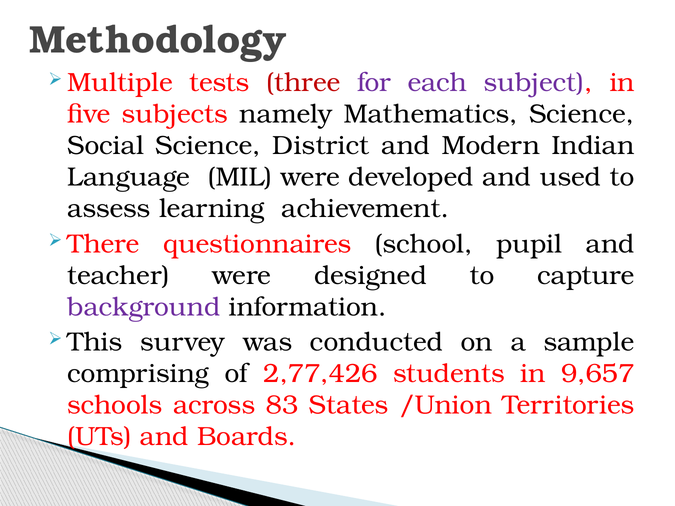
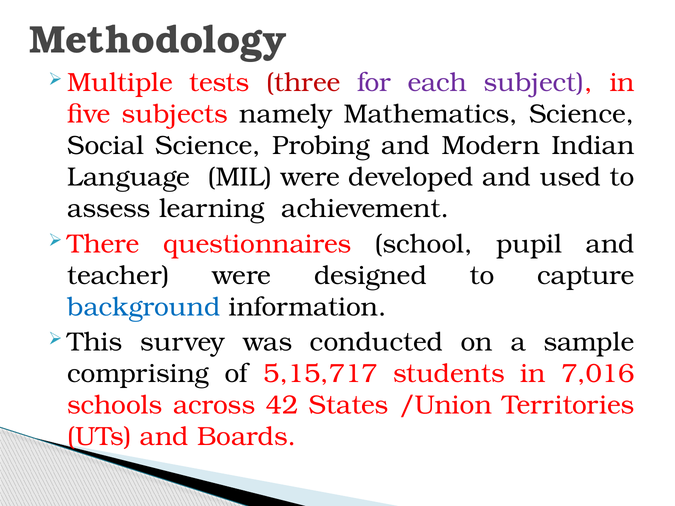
District: District -> Probing (321, 146)
background colour: purple -> blue (144, 307)
2,77,426: 2,77,426 -> 5,15,717 (320, 374)
9,657: 9,657 -> 7,016 (598, 374)
83: 83 -> 42 (282, 405)
